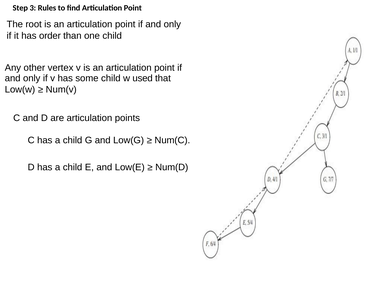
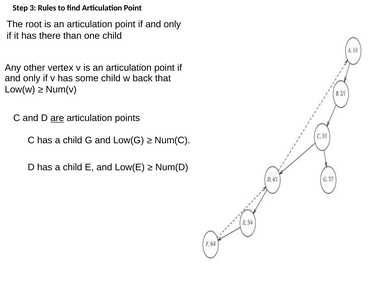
order: order -> there (50, 36)
used: used -> back (143, 78)
are underline: none -> present (57, 118)
